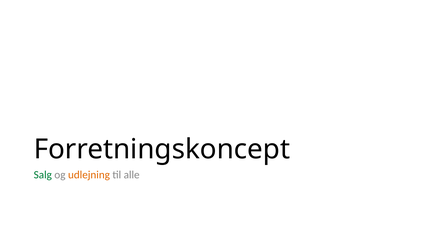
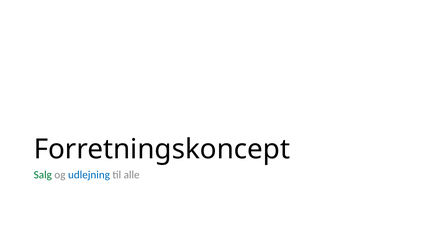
udlejning colour: orange -> blue (89, 175)
